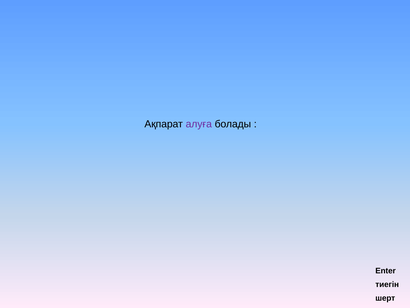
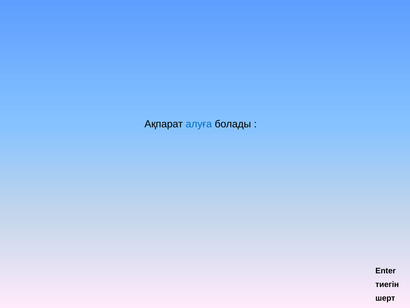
алуға colour: purple -> blue (199, 124)
